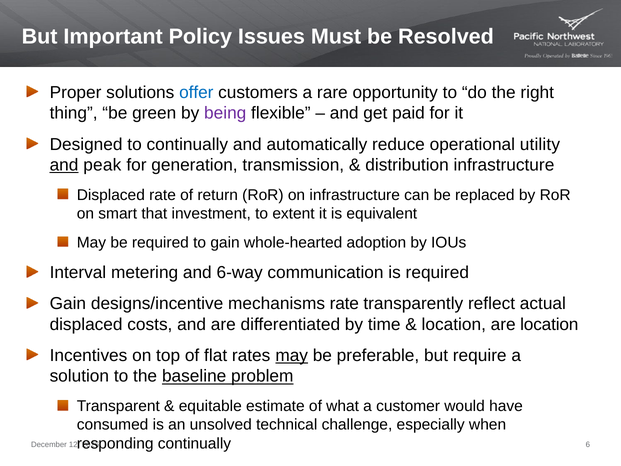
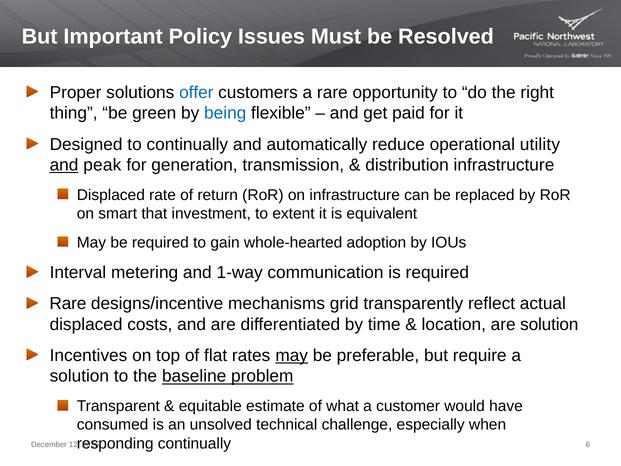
being colour: purple -> blue (225, 113)
6-way: 6-way -> 1-way (240, 273)
Gain: Gain -> Rare (68, 304)
mechanisms rate: rate -> grid (344, 304)
are location: location -> solution (549, 324)
